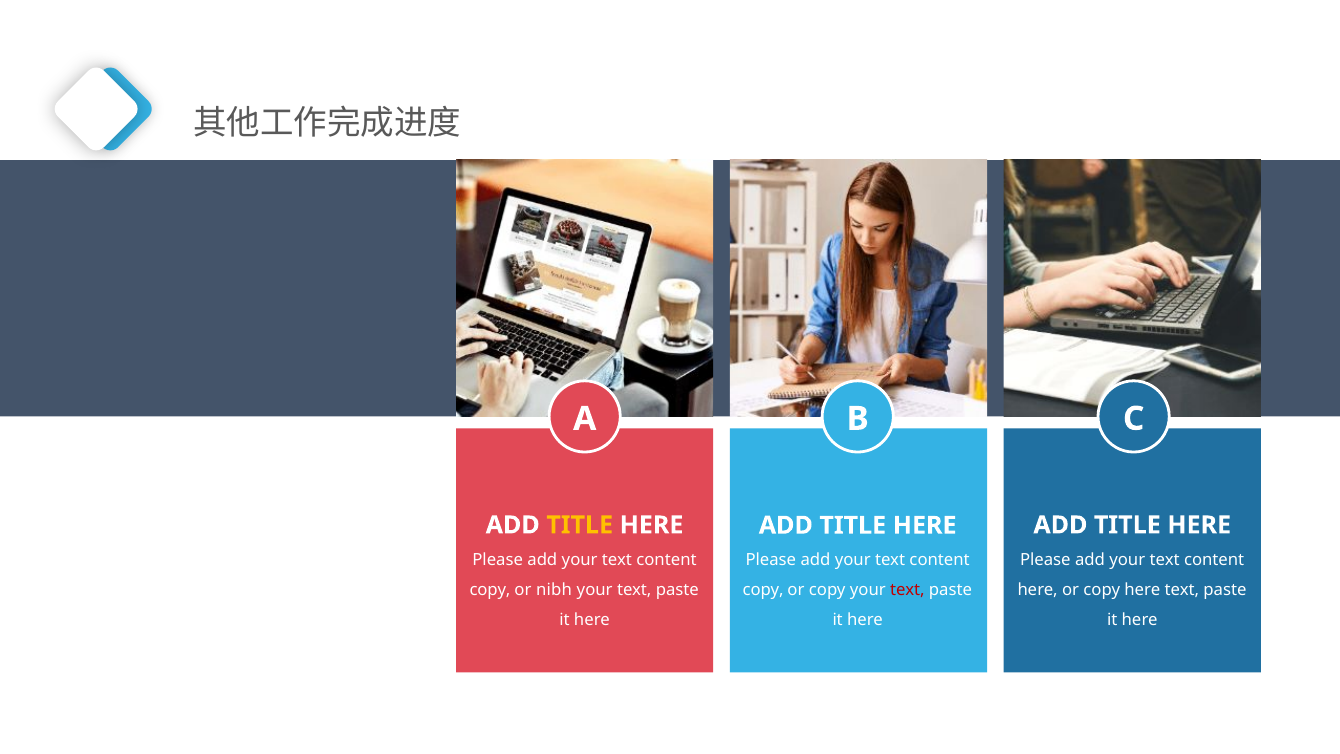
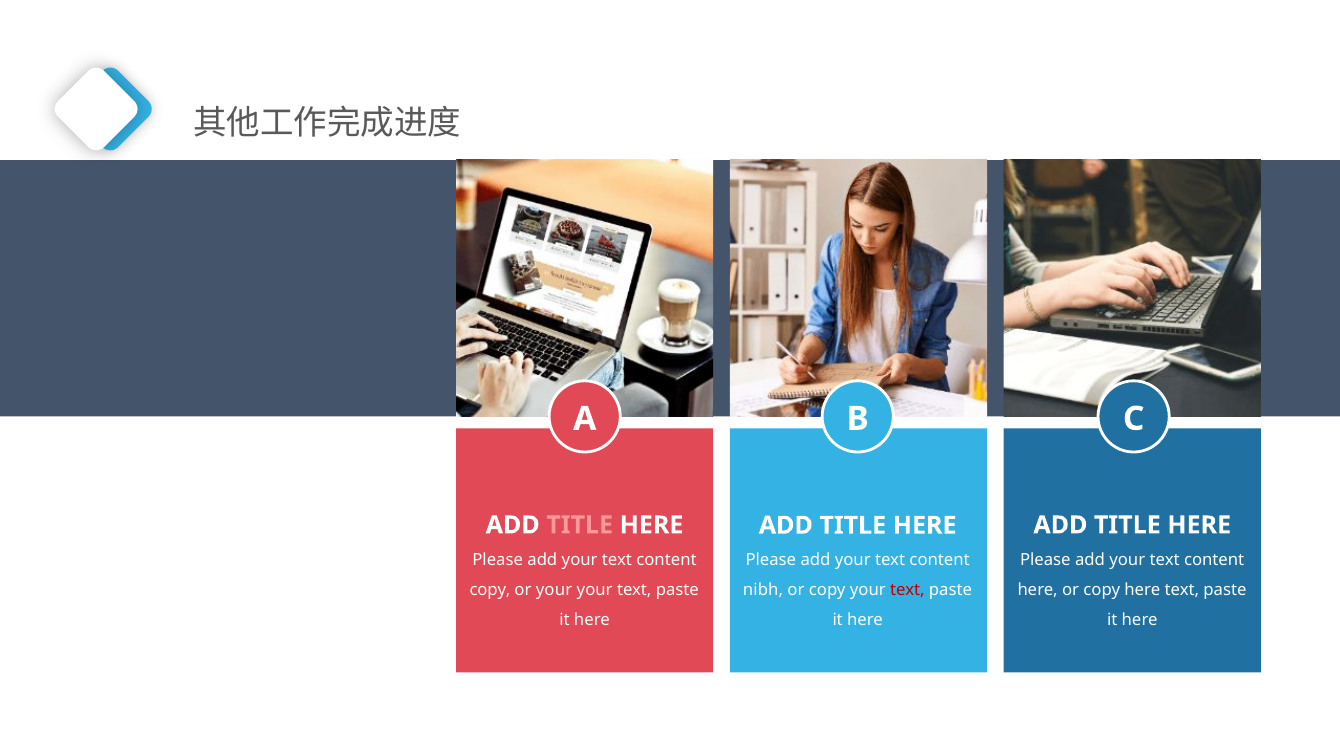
TITLE colour: yellow -> pink (580, 525)
or nibh: nibh -> your (554, 590)
copy: copy -> nibh (763, 590)
